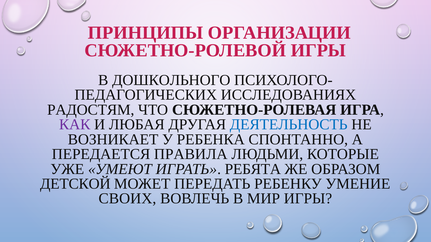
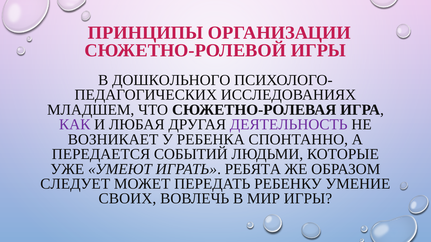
РАДОСТЯМ: РАДОСТЯМ -> МЛАДШЕМ (91, 110)
ДЕЯТЕЛЬНОСТЬ colour: blue -> purple (289, 125)
ПРАВИЛА: ПРАВИЛА -> СОБЫТИЙ (191, 154)
ДЕТСКОЙ: ДЕТСКОЙ -> СЛЕДУЕТ (75, 184)
